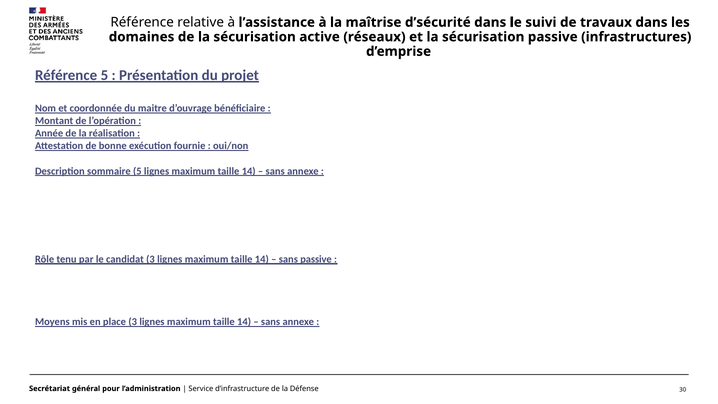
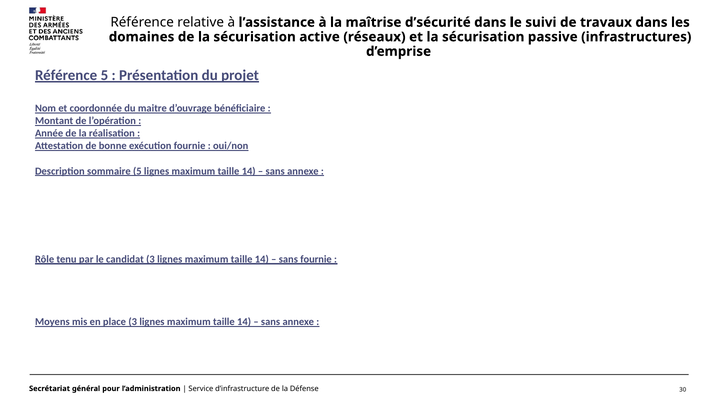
sans passive: passive -> fournie (316, 259)
